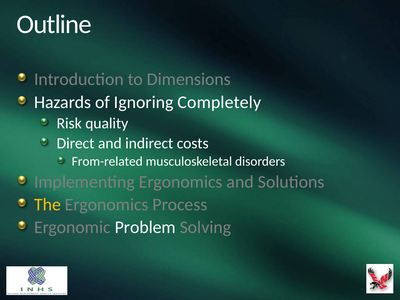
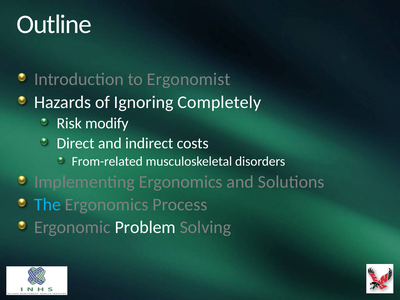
Dimensions: Dimensions -> Ergonomist (189, 79)
quality: quality -> modify (107, 123)
The colour: yellow -> light blue (47, 205)
